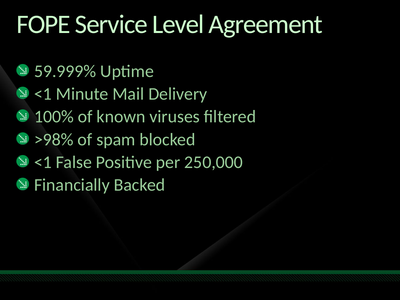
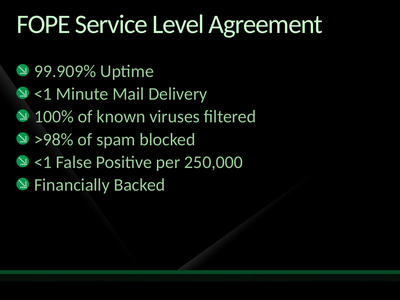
59.999%: 59.999% -> 99.909% (65, 71)
